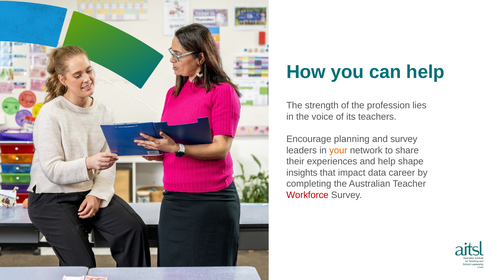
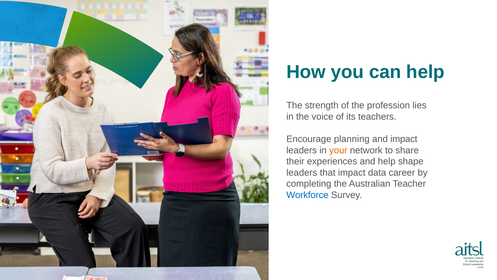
and survey: survey -> impact (404, 139)
insights: insights -> leaders (302, 172)
Workforce colour: red -> blue (307, 195)
